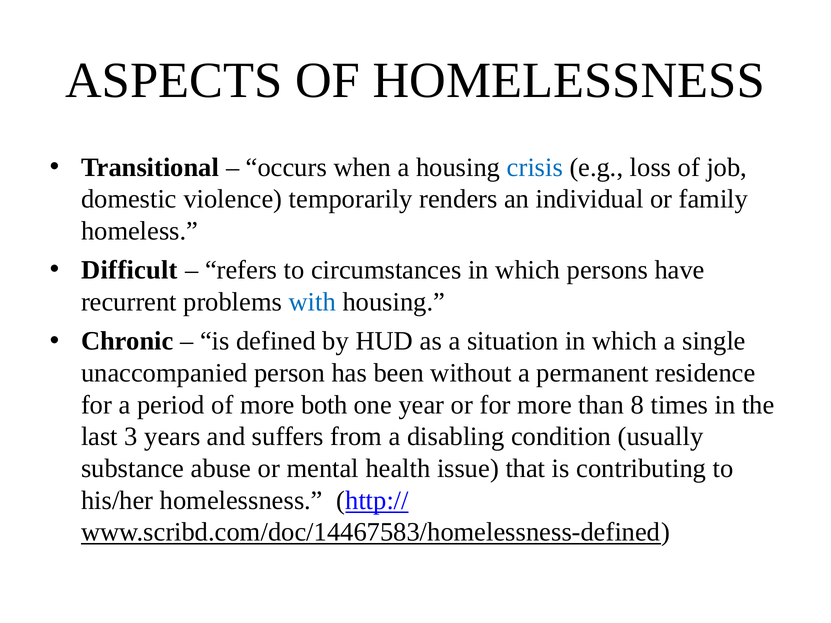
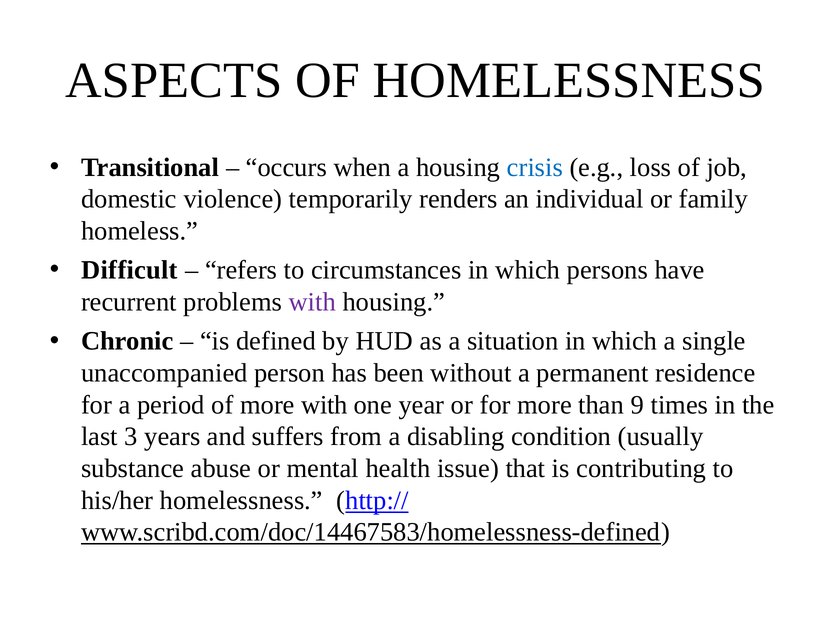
with colour: blue -> purple (312, 302)
more both: both -> with (324, 405)
8: 8 -> 9 (637, 405)
